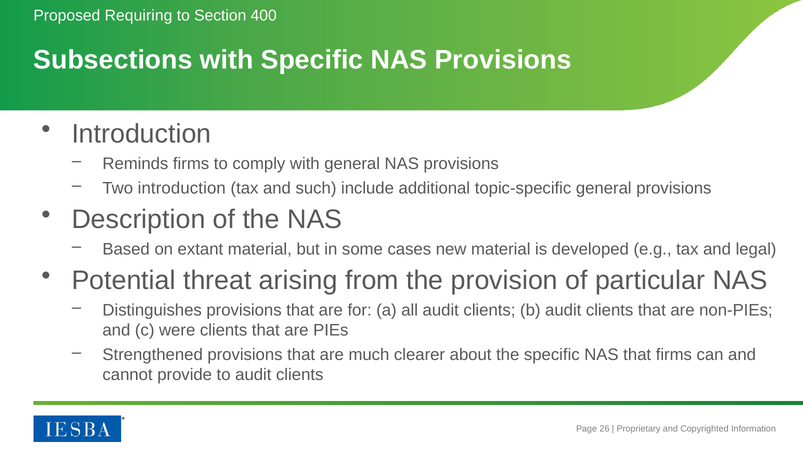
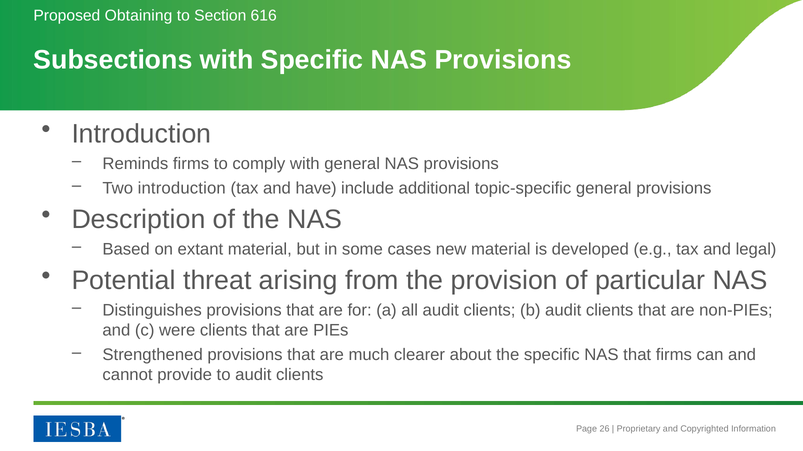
Requiring: Requiring -> Obtaining (139, 15)
400: 400 -> 616 (264, 15)
such: such -> have (316, 188)
